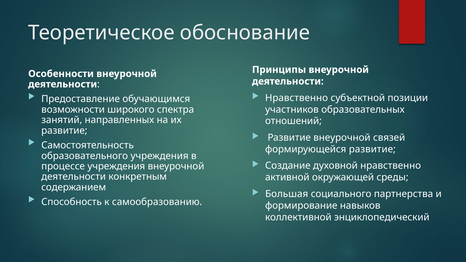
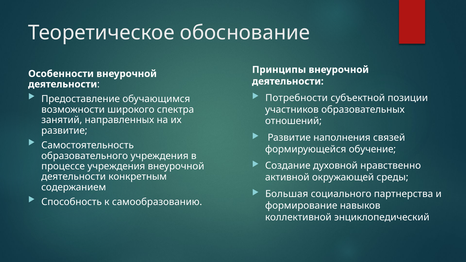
Нравственно: Нравственно -> Потребности (297, 98)
Развитие внеурочной: внеурочной -> наполнения (342, 138)
формирующейся развитие: развитие -> обучение (372, 149)
